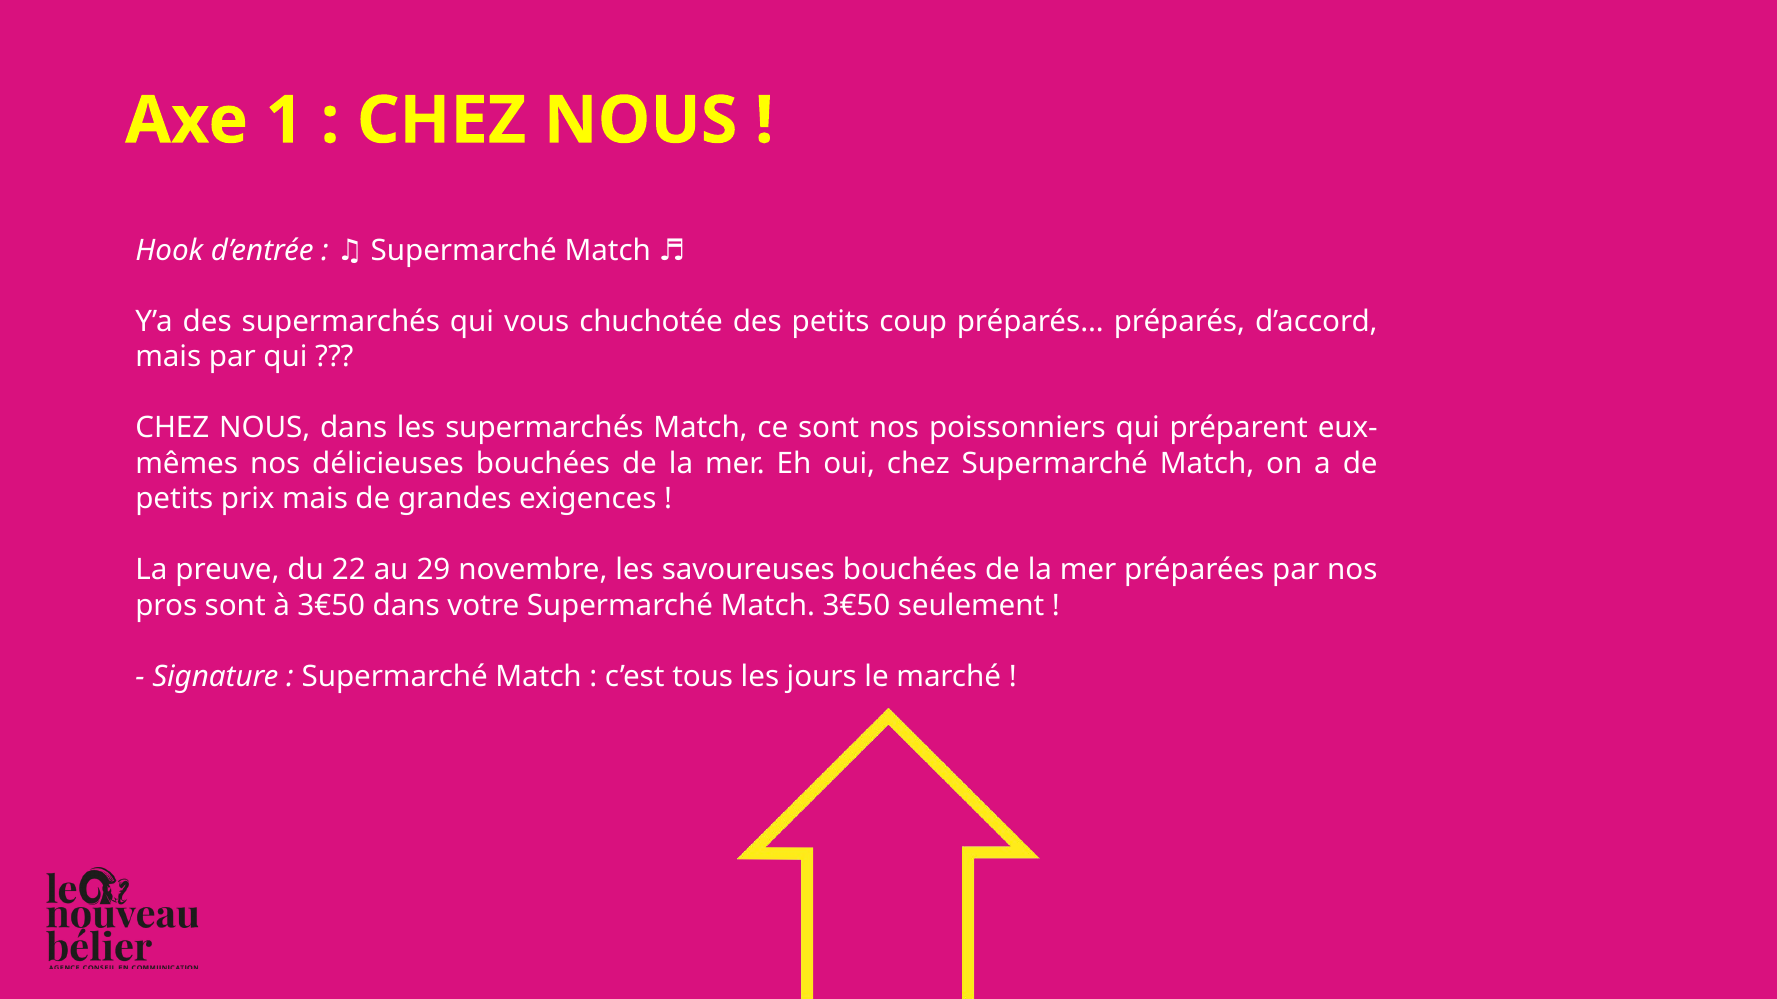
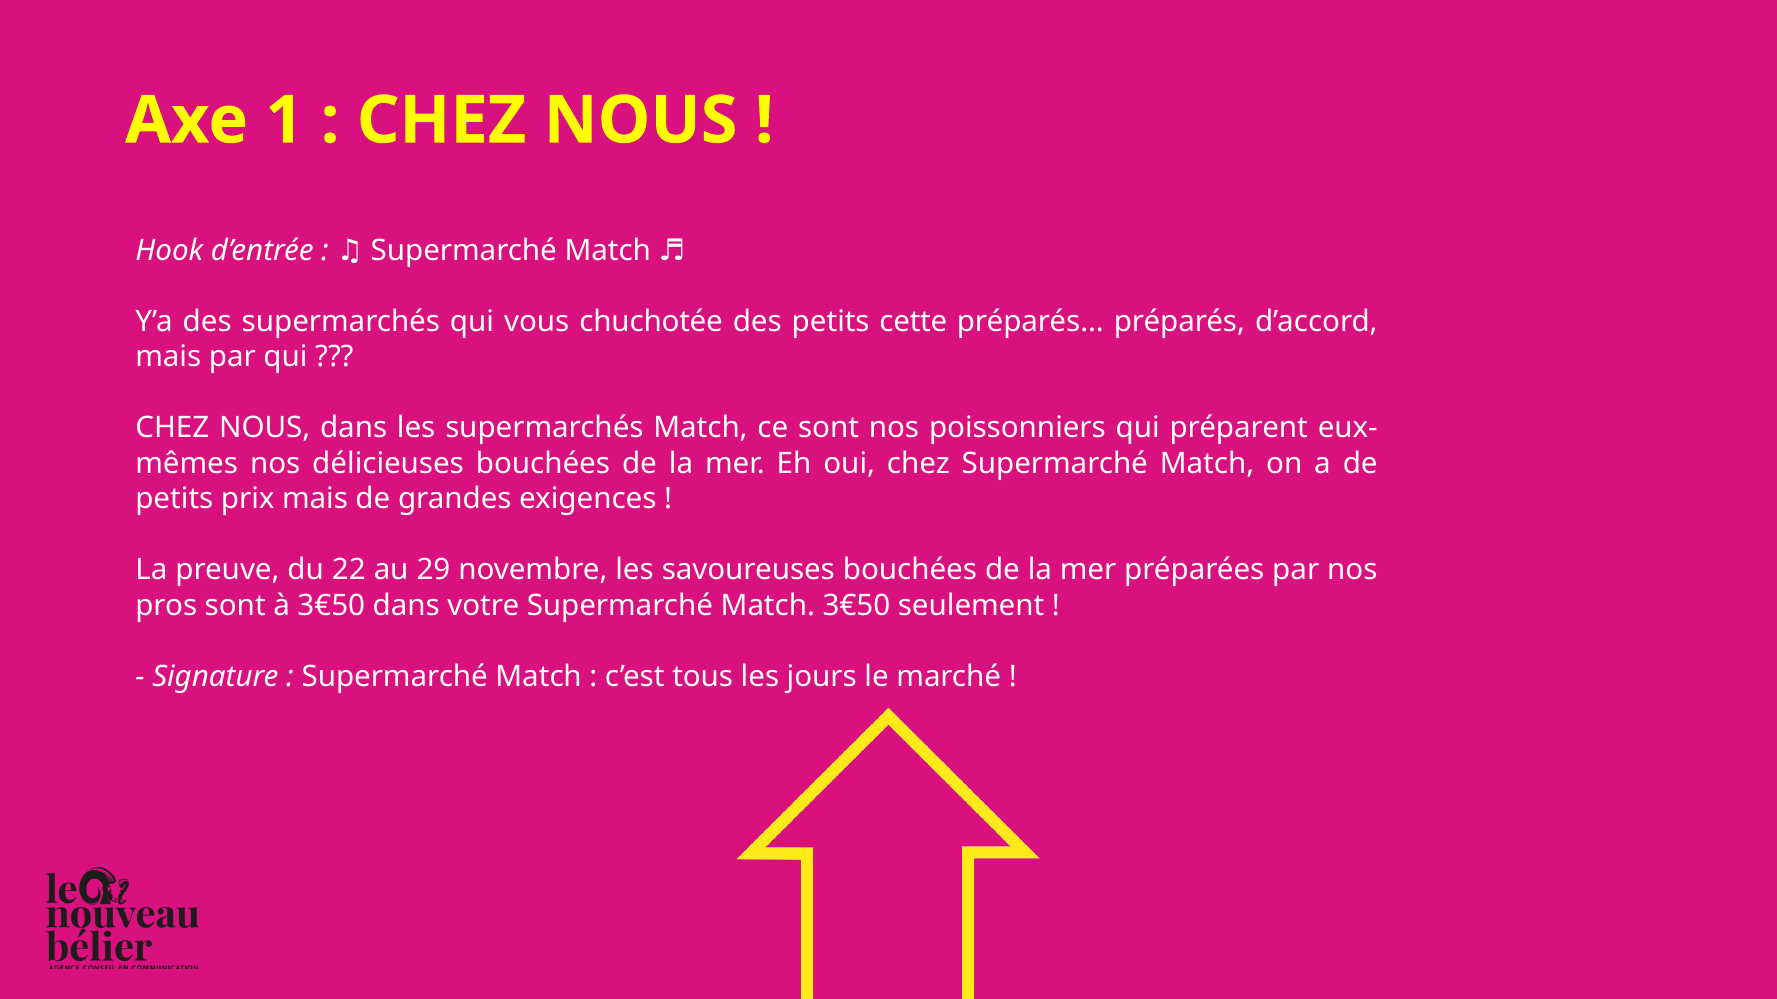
coup: coup -> cette (913, 322)
